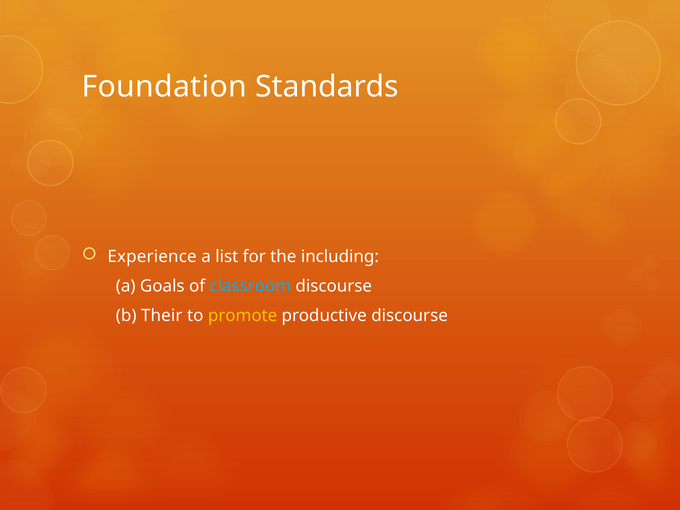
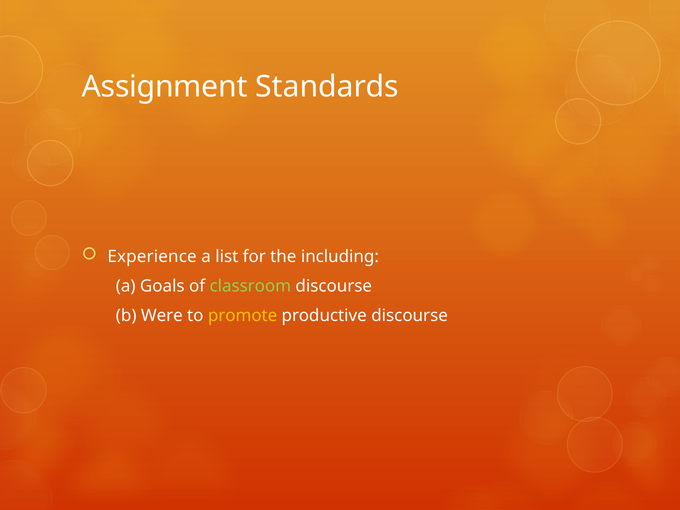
Foundation: Foundation -> Assignment (165, 87)
classroom colour: light blue -> light green (250, 286)
Their: Their -> Were (162, 316)
